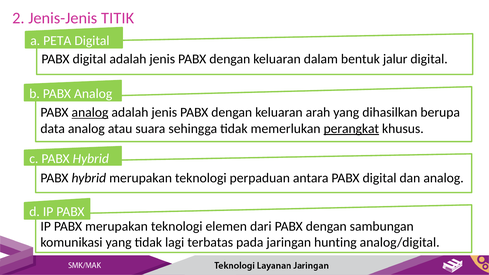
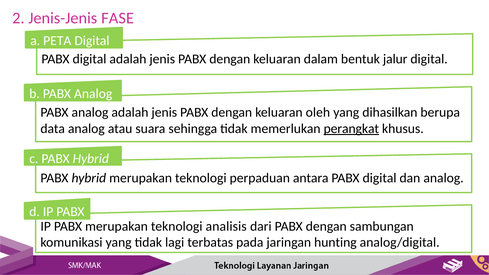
TITIK: TITIK -> FASE (118, 18)
analog underline: present -> none (90, 112)
arah: arah -> oleh (318, 112)
elemen: elemen -> analisis (226, 226)
